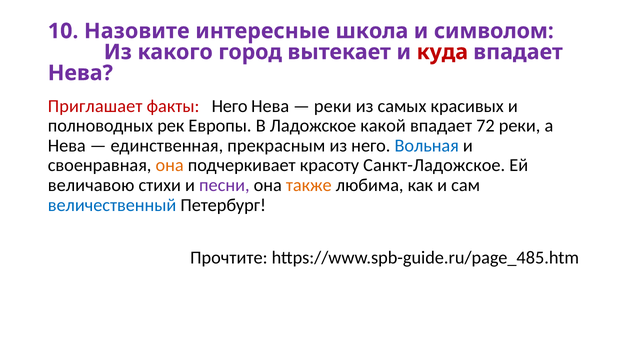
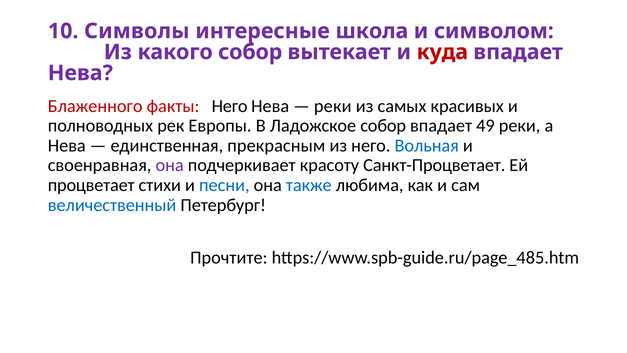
Назовите: Назовите -> Символы (137, 31)
какого город: город -> собор (250, 52)
Приглашает: Приглашает -> Блаженного (95, 106)
Ладожское какой: какой -> собор (383, 126)
72: 72 -> 49 (485, 126)
она colour: orange -> purple (170, 165)
Санкт-Ладожское: Санкт-Ладожское -> Санкт-Процветает (434, 165)
величавою: величавою -> процветает (91, 185)
песни colour: purple -> blue (224, 185)
также colour: orange -> blue (309, 185)
